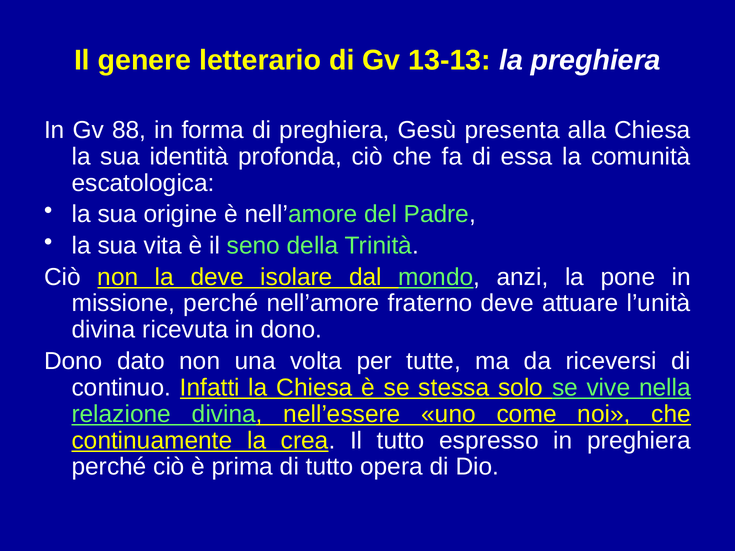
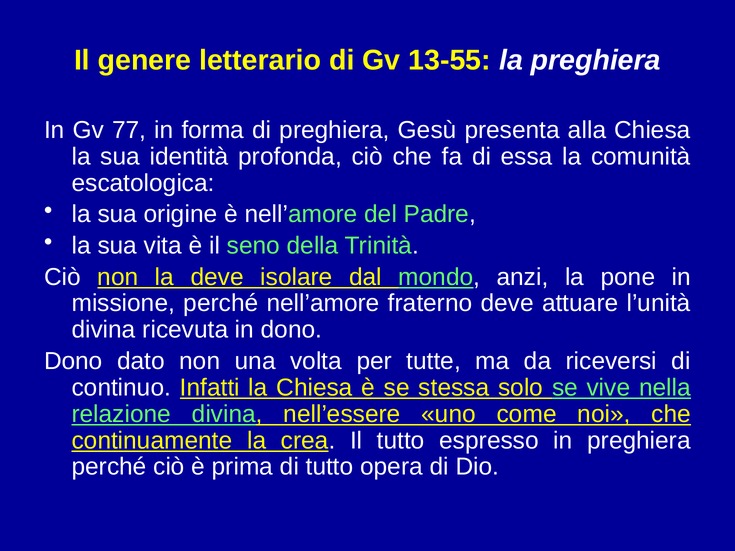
13-13: 13-13 -> 13-55 (450, 61)
88: 88 -> 77 (129, 130)
